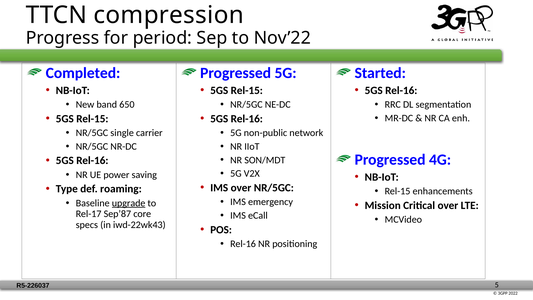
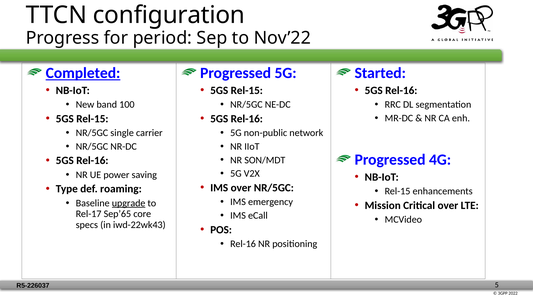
compression: compression -> configuration (169, 15)
Completed underline: none -> present (83, 73)
650: 650 -> 100 (127, 104)
Sep’87: Sep’87 -> Sep’65 (117, 214)
